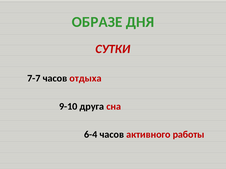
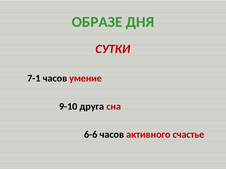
7-7: 7-7 -> 7-1 (34, 79)
отдыха: отдыха -> умение (86, 79)
6-4: 6-4 -> 6-6 (91, 135)
работы: работы -> счастье (189, 135)
